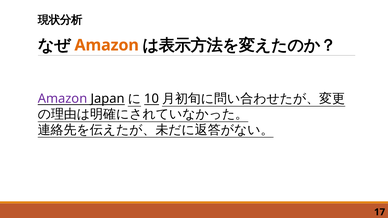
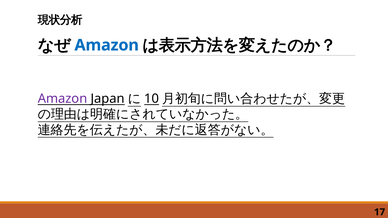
Amazon colour: orange -> blue (107, 45)
